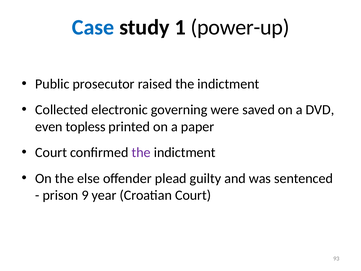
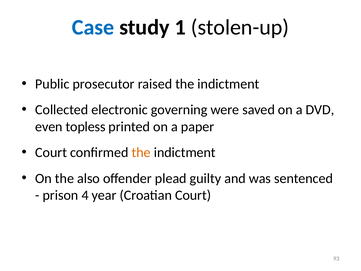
power-up: power-up -> stolen-up (240, 27)
the colour: purple -> orange (141, 152)
else: else -> also (89, 178)
9: 9 -> 4 (85, 195)
